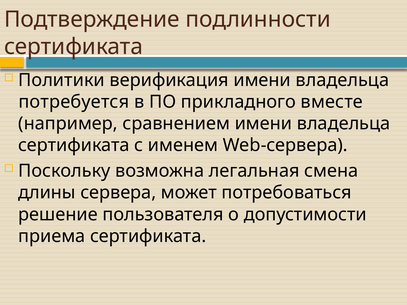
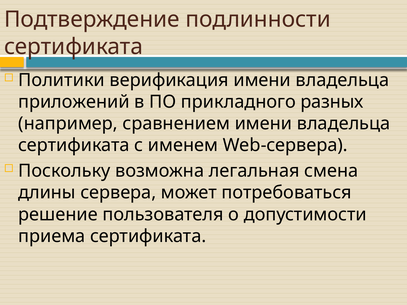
потребуется: потребуется -> приложений (74, 102)
вместе: вместе -> разных (332, 102)
